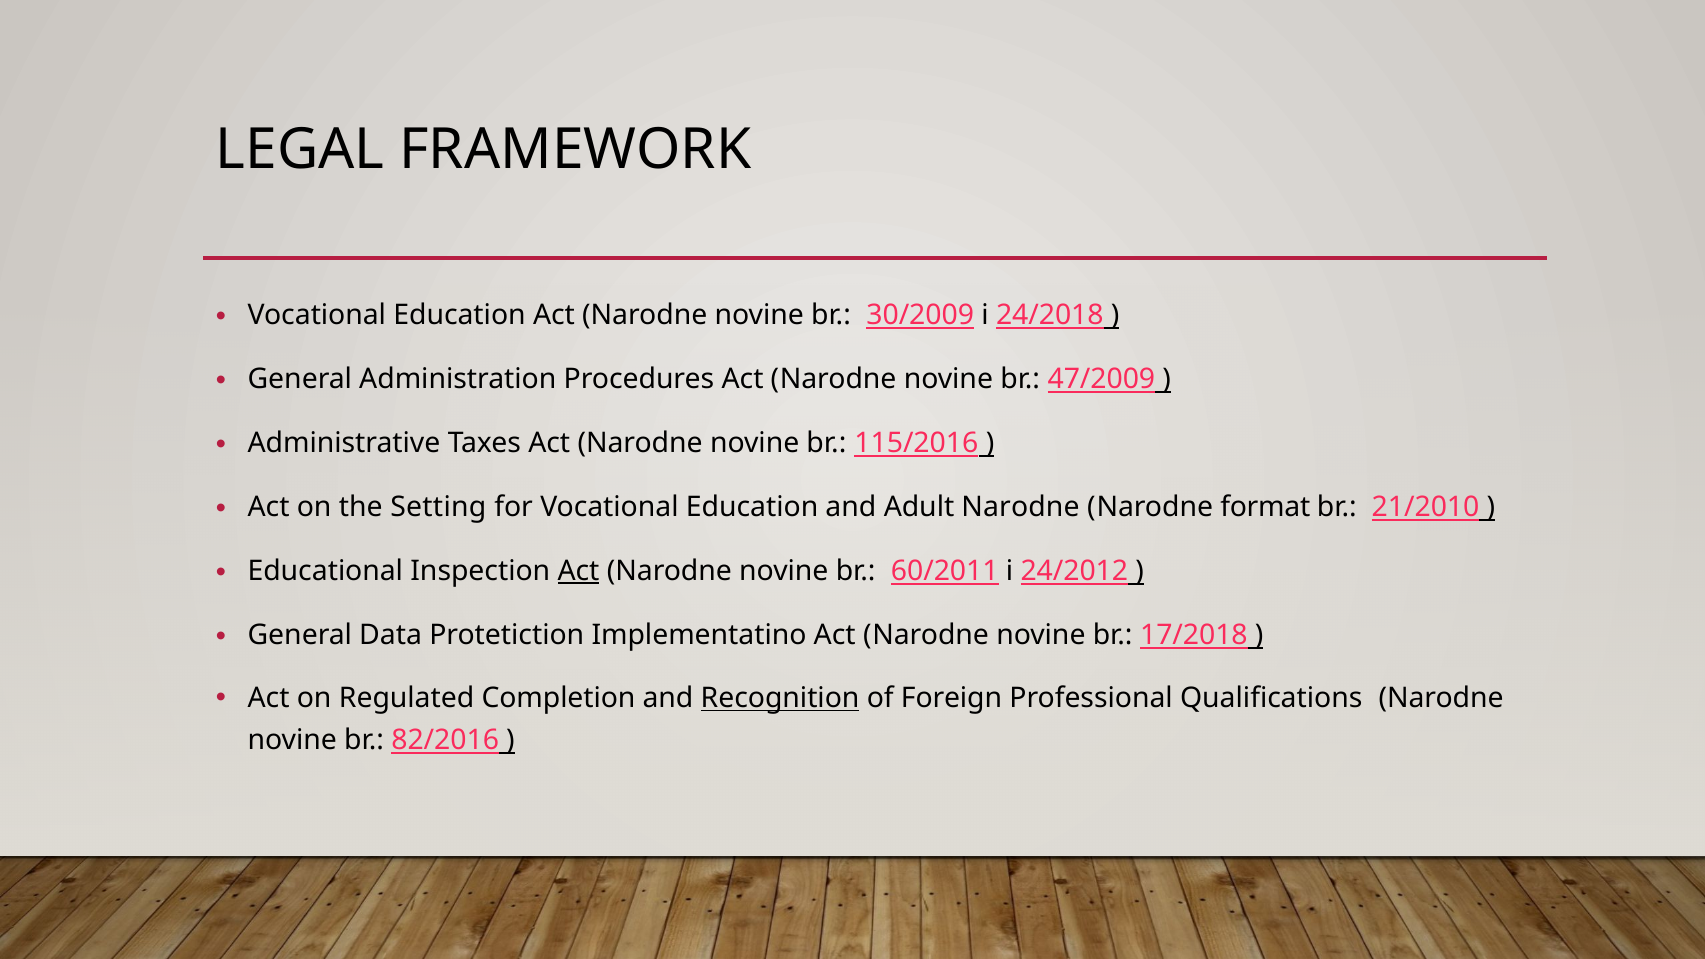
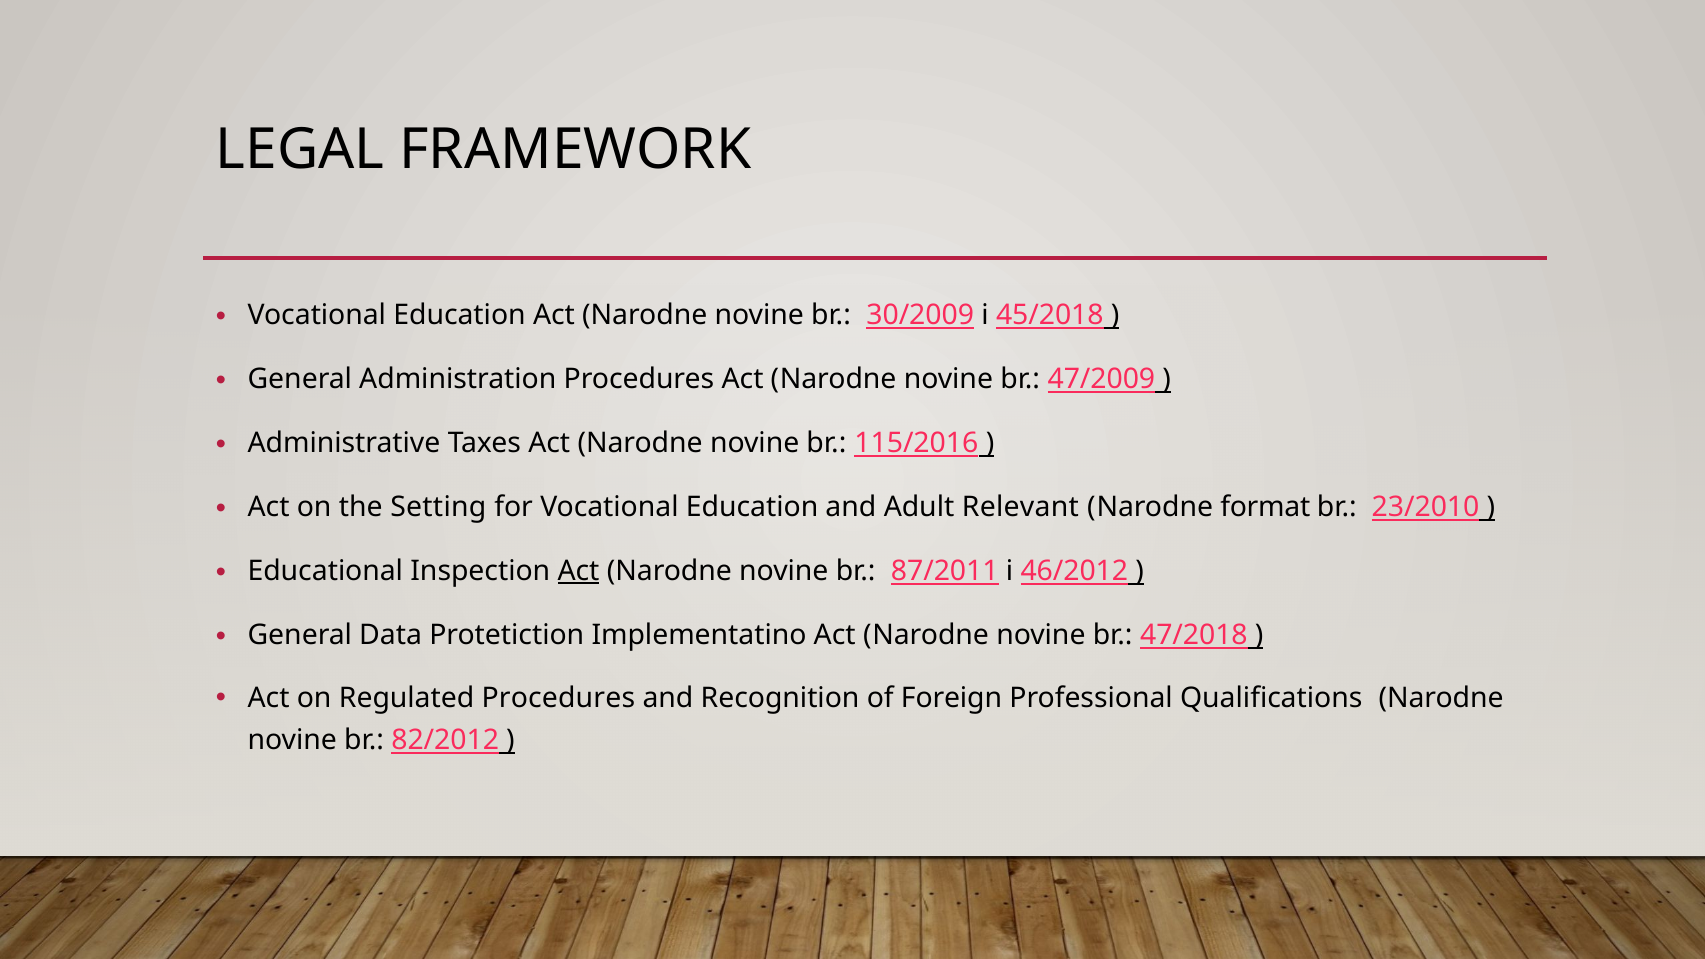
24/2018: 24/2018 -> 45/2018 (1050, 315)
Adult Narodne: Narodne -> Relevant (1020, 507)
21/2010: 21/2010 -> 23/2010 (1426, 507)
60/2011: 60/2011 -> 87/2011 (945, 571)
24/2012: 24/2012 -> 46/2012 (1074, 571)
17/2018: 17/2018 -> 47/2018 (1194, 635)
Regulated Completion: Completion -> Procedures (558, 698)
Recognition underline: present -> none (780, 698)
82/2016: 82/2016 -> 82/2012 (445, 740)
